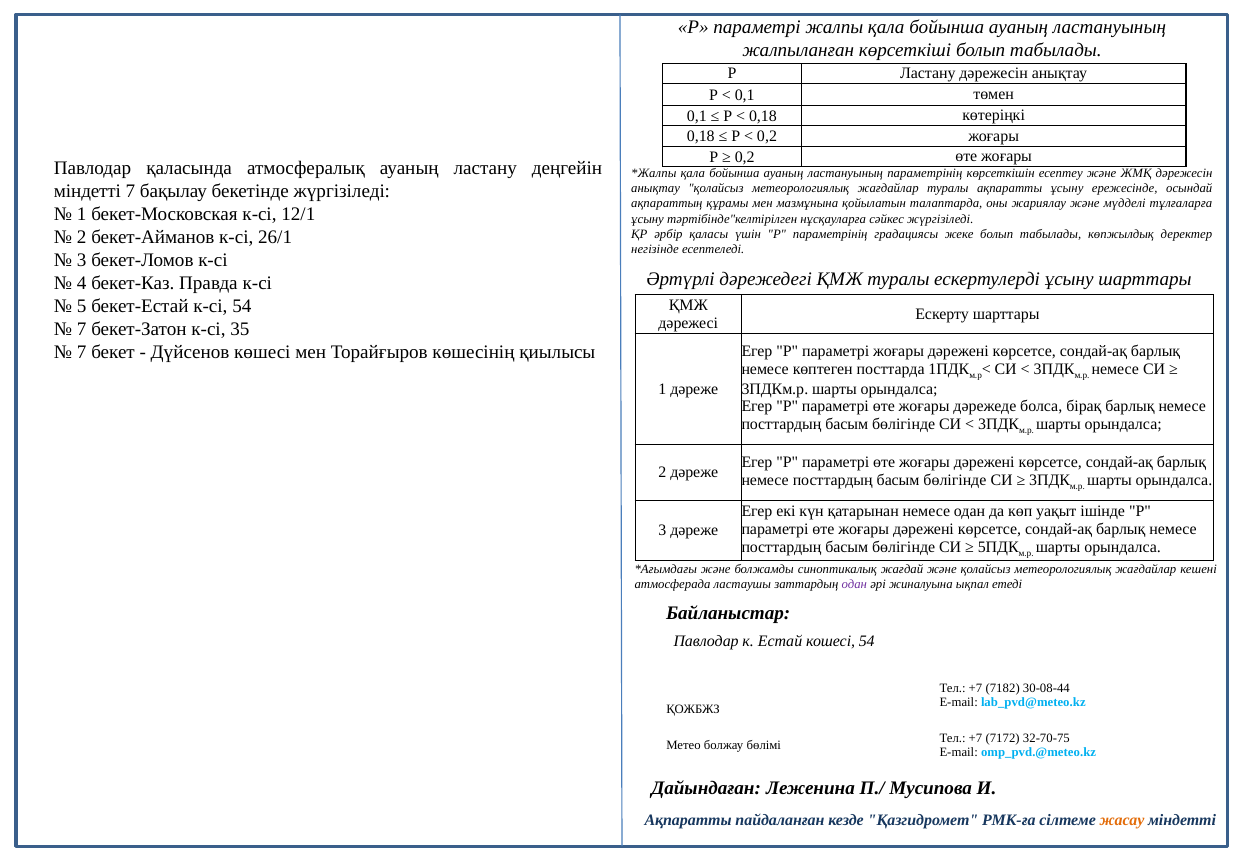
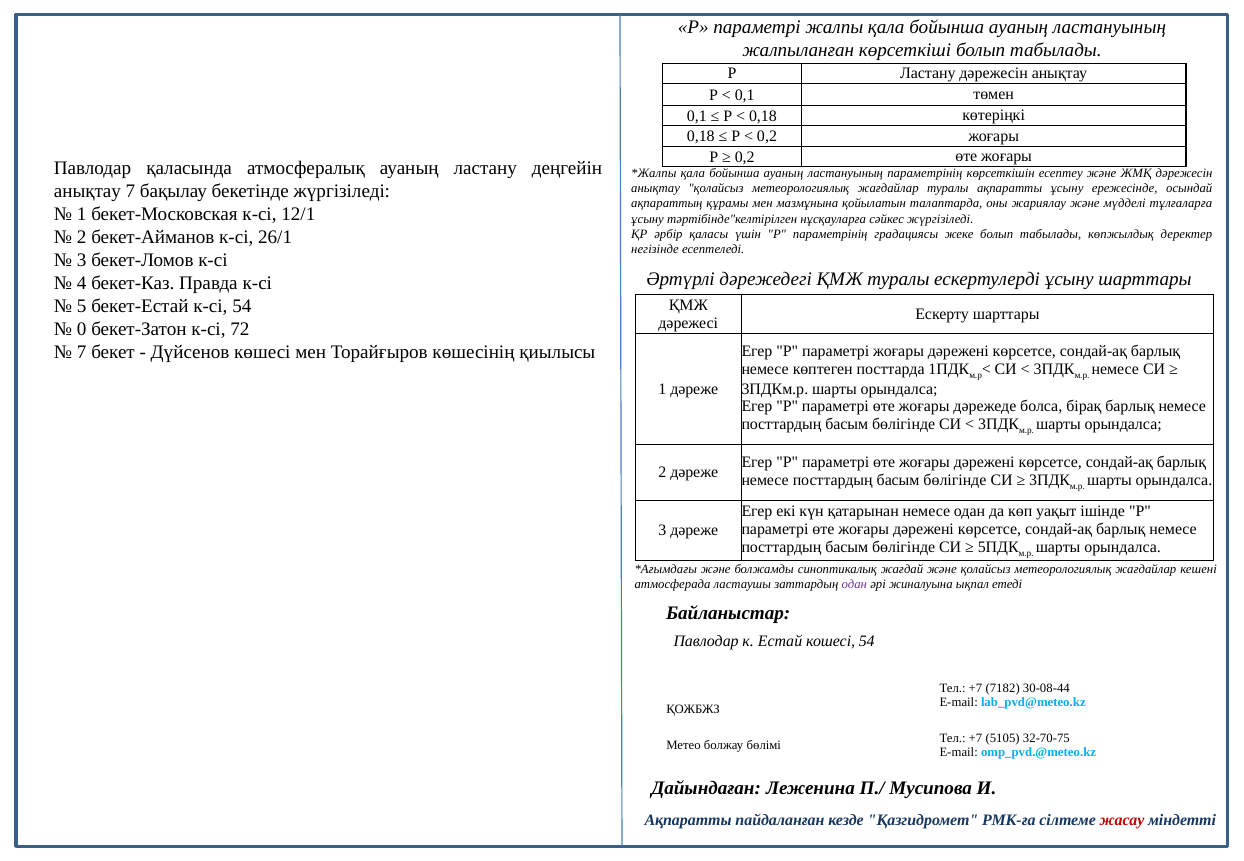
міндетті: міндетті -> анықтау (87, 192)
7: 7 -> 0 (82, 329)
35: 35 -> 72 (240, 329)
7172: 7172 -> 5105 (1003, 738)
жасау colour: orange -> red (1122, 820)
